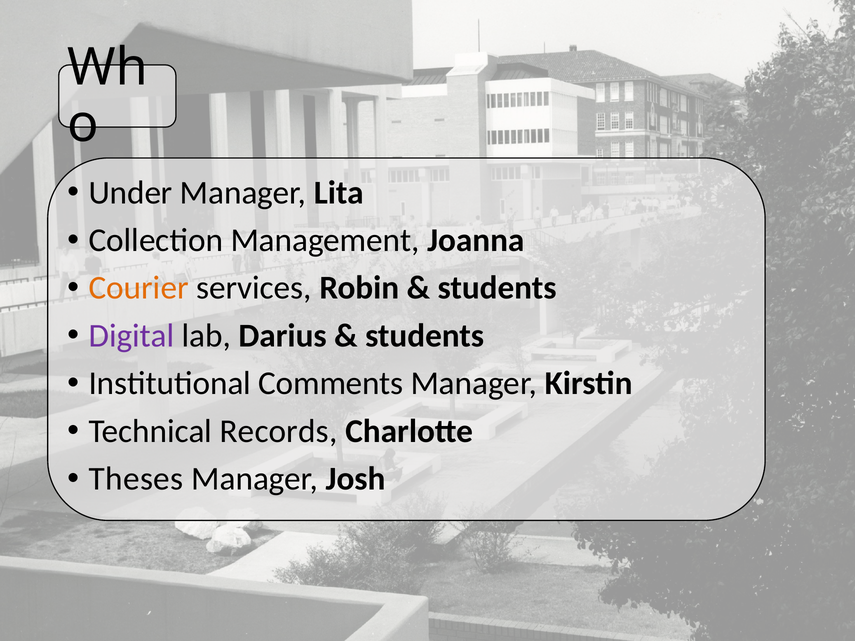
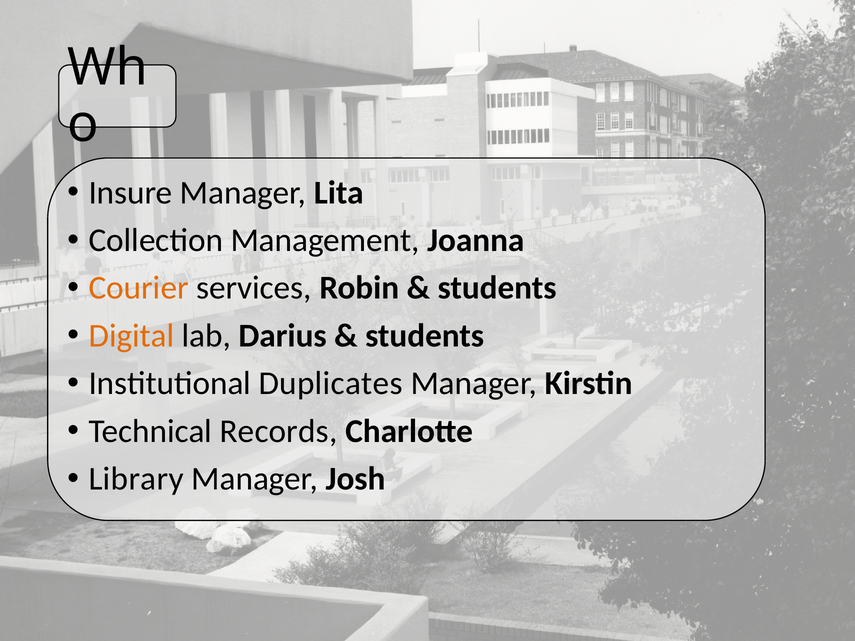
Under: Under -> Insure (131, 193)
Digital colour: purple -> orange (131, 336)
Comments: Comments -> Duplicates (331, 384)
Theses: Theses -> Library (136, 479)
